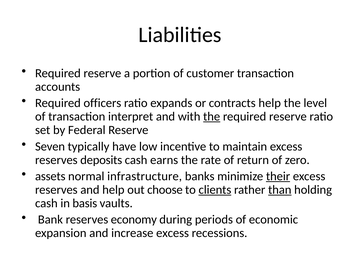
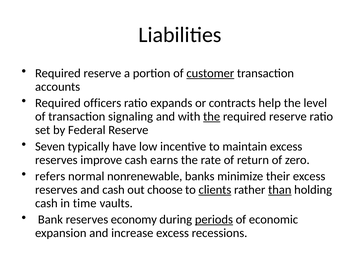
customer underline: none -> present (210, 73)
interpret: interpret -> signaling (131, 117)
deposits: deposits -> improve (101, 160)
assets: assets -> refers (50, 176)
infrastructure: infrastructure -> nonrenewable (145, 176)
their underline: present -> none (278, 176)
and help: help -> cash (113, 190)
basis: basis -> time (85, 203)
periods underline: none -> present (214, 220)
